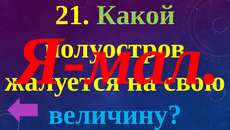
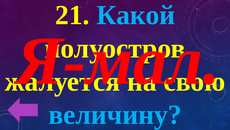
Какой colour: light green -> light blue (136, 15)
